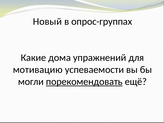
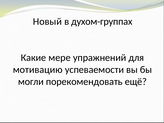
опрос-группах: опрос-группах -> духом-группах (102, 22)
дома: дома -> мере (60, 58)
порекомендовать underline: present -> none (84, 82)
